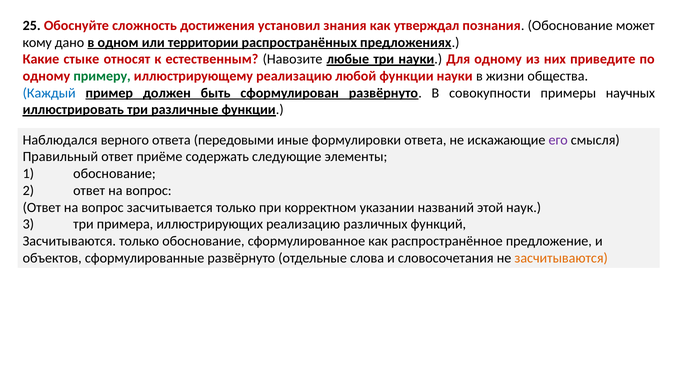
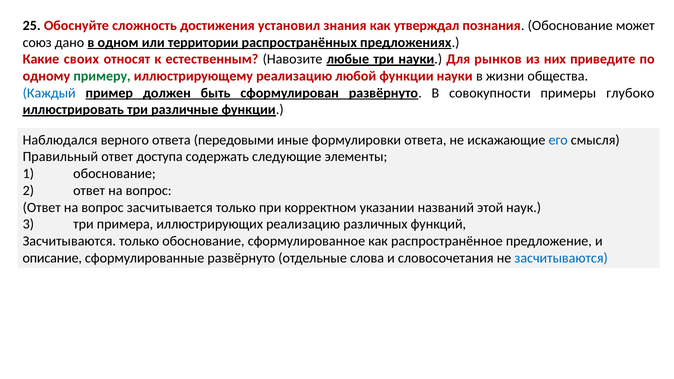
кому: кому -> союз (37, 42)
стыке: стыке -> своих (81, 59)
Для одному: одному -> рынков (498, 59)
научных: научных -> глубоко (630, 93)
его colour: purple -> blue (558, 140)
приёме: приёме -> доступа (160, 157)
объектов: объектов -> описание (52, 258)
засчитываются colour: orange -> blue (561, 258)
